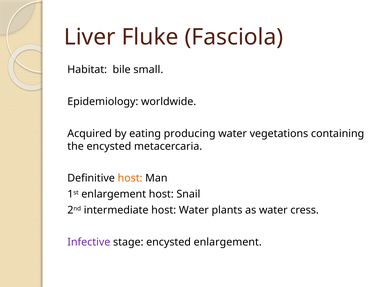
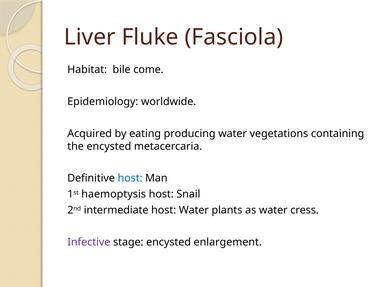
small: small -> come (148, 70)
host colour: orange -> blue (130, 178)
1st enlargement: enlargement -> haemoptysis (114, 194)
